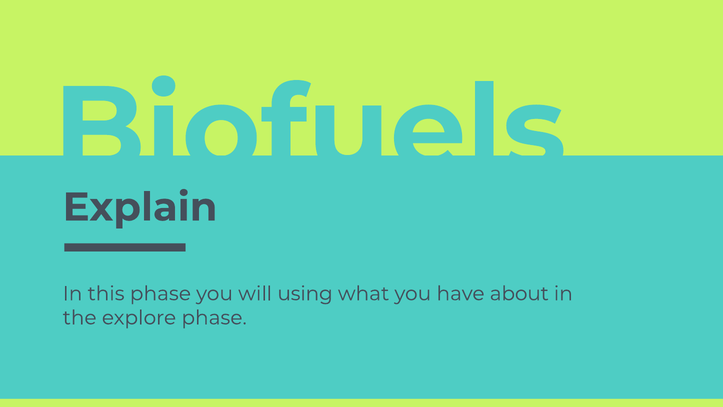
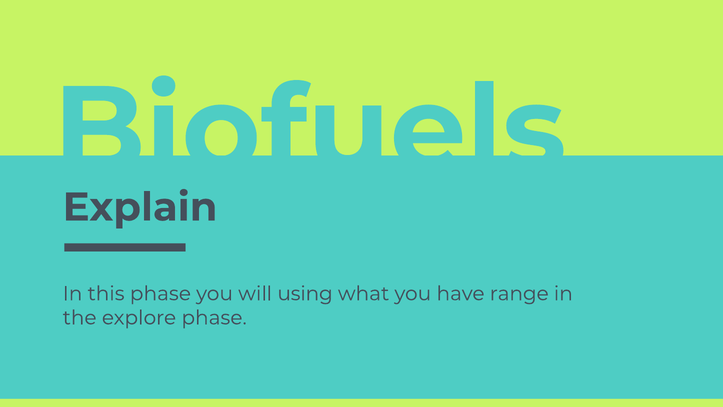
about: about -> range (519, 293)
